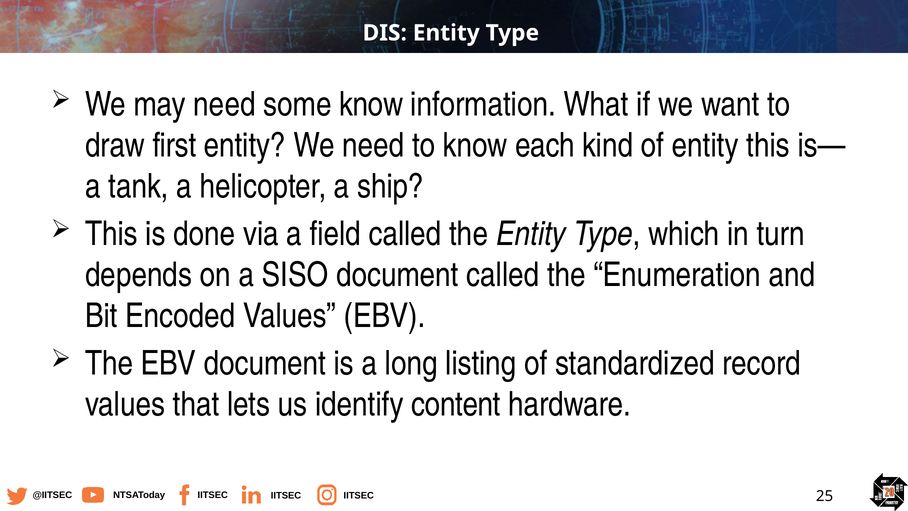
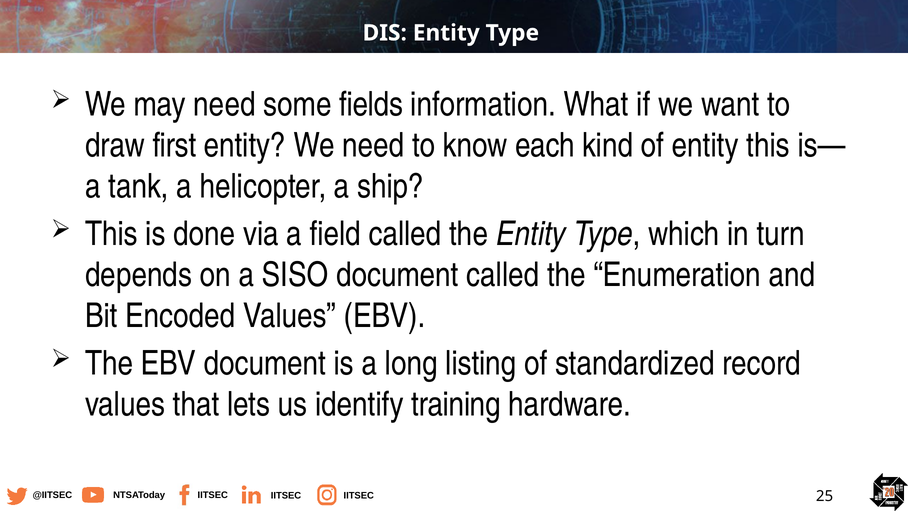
some know: know -> fields (371, 105)
content: content -> training (456, 404)
